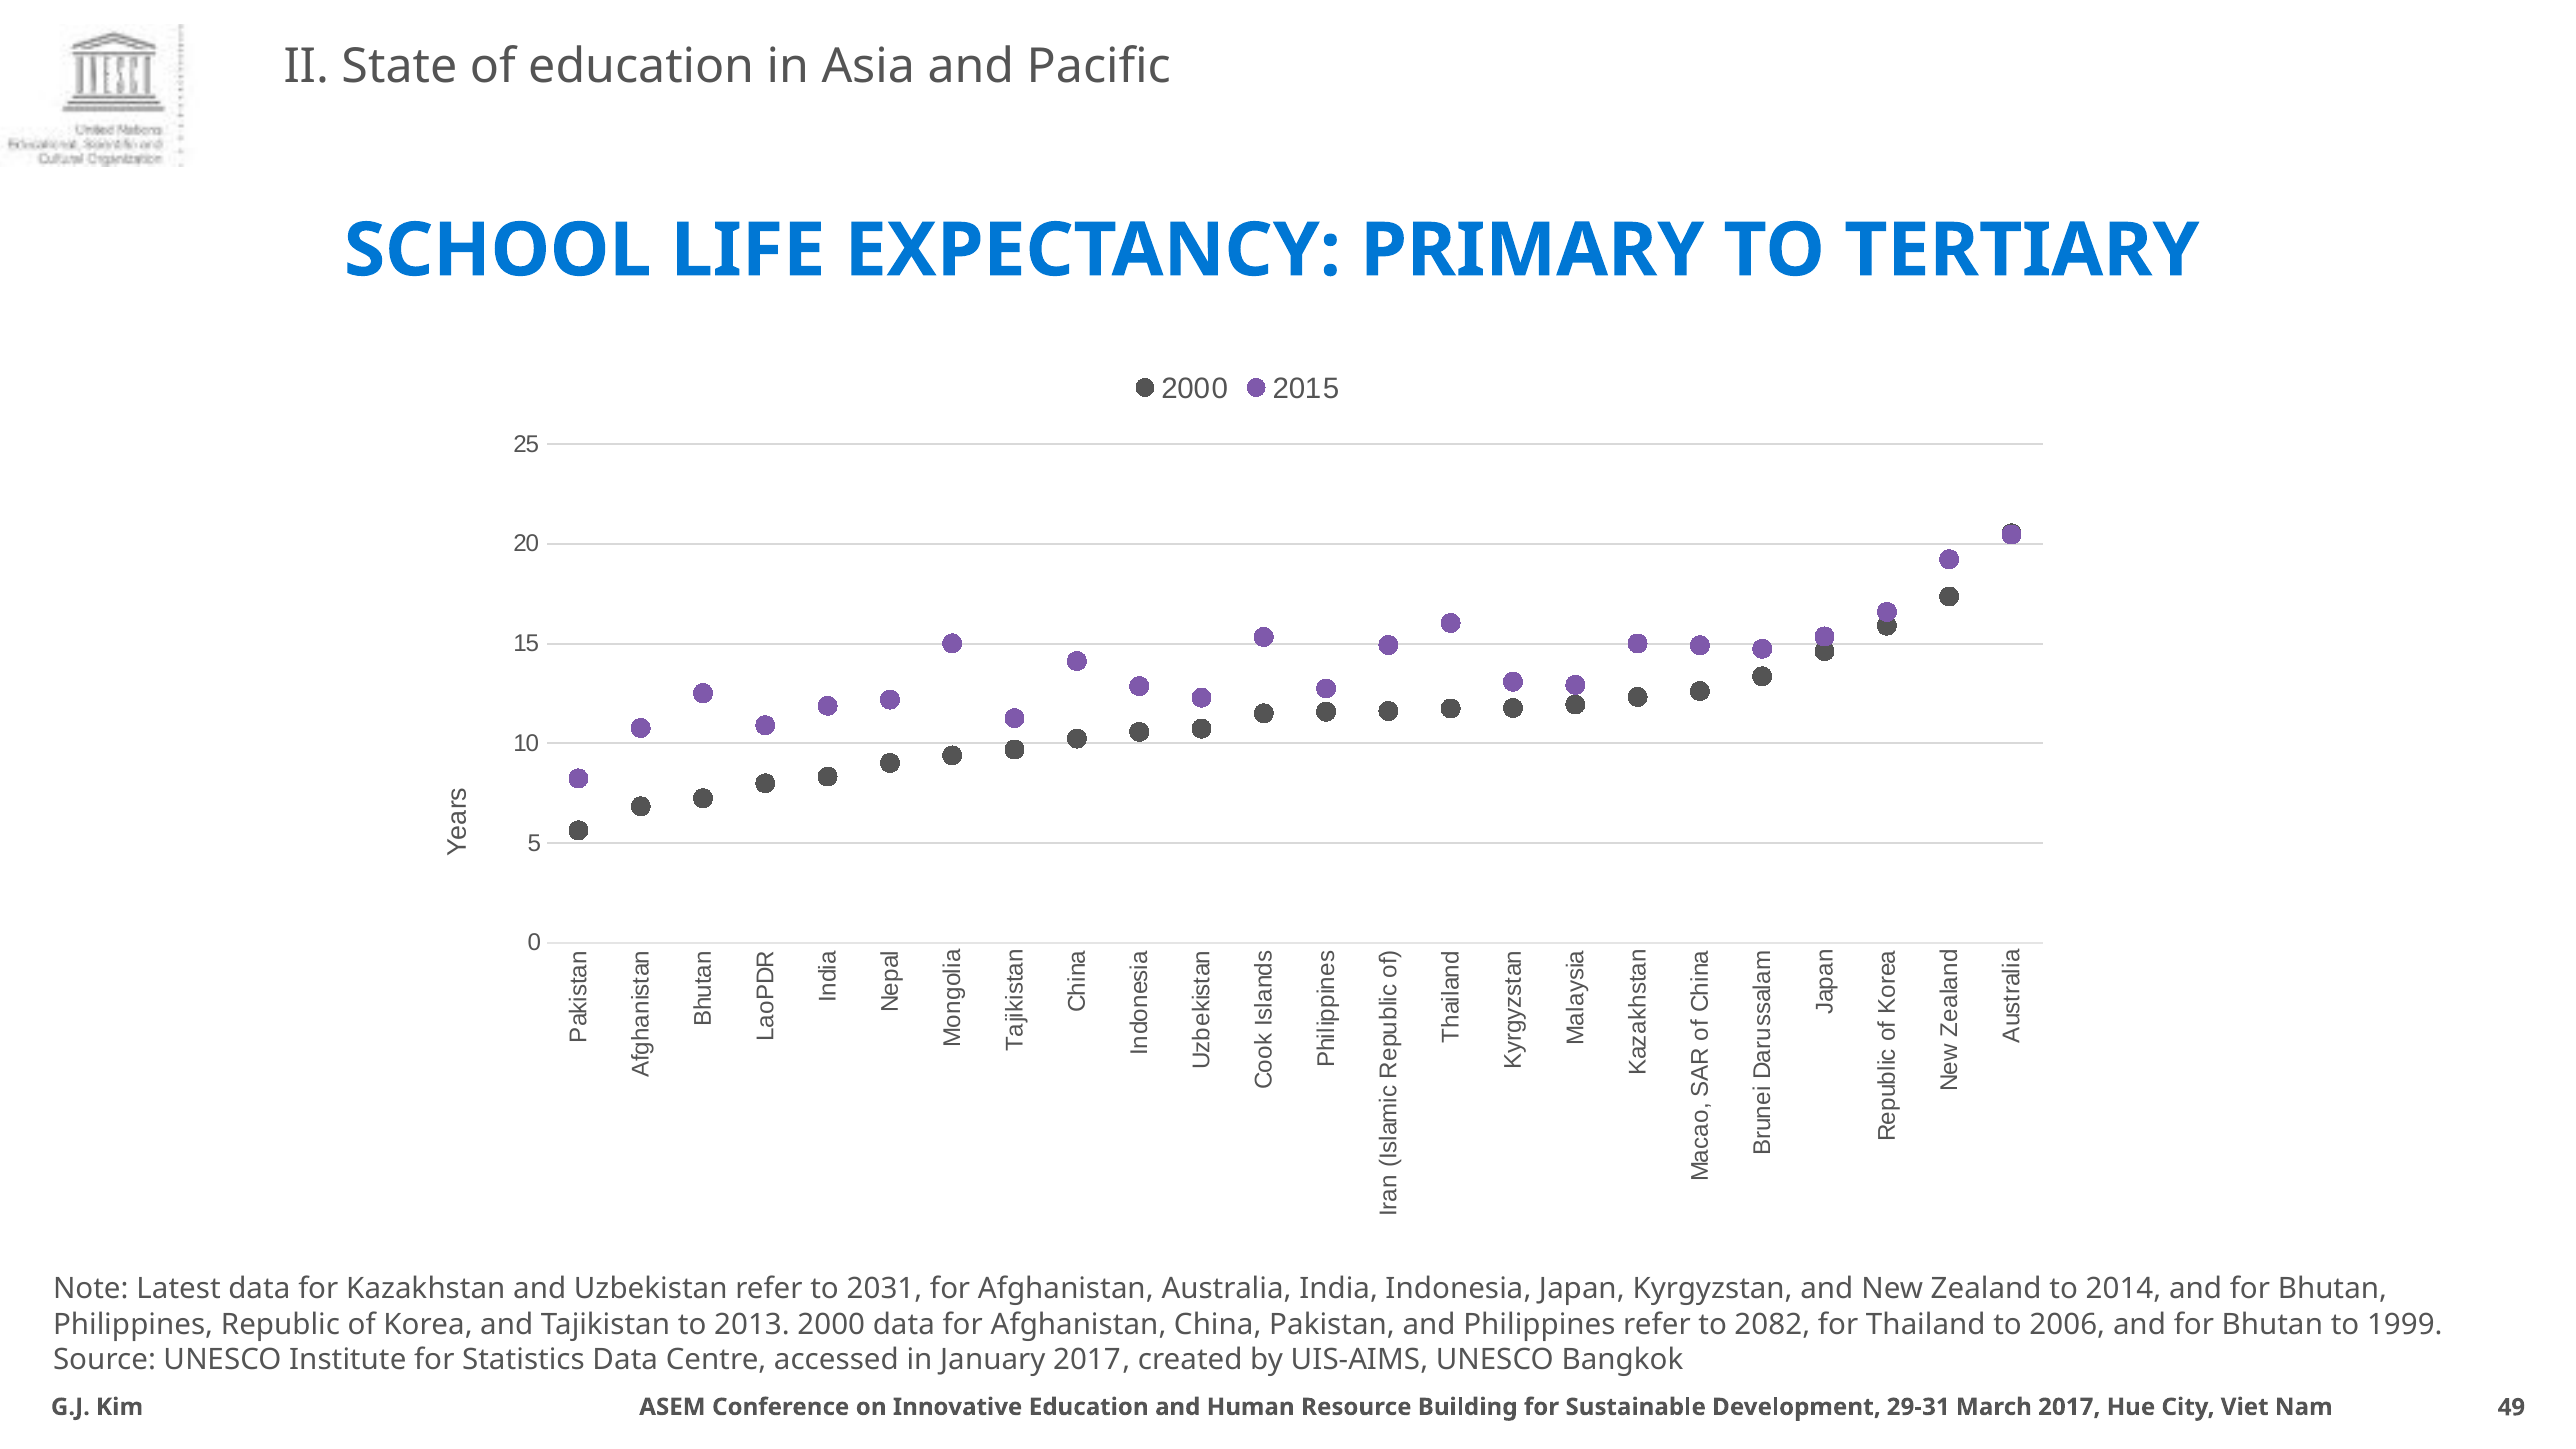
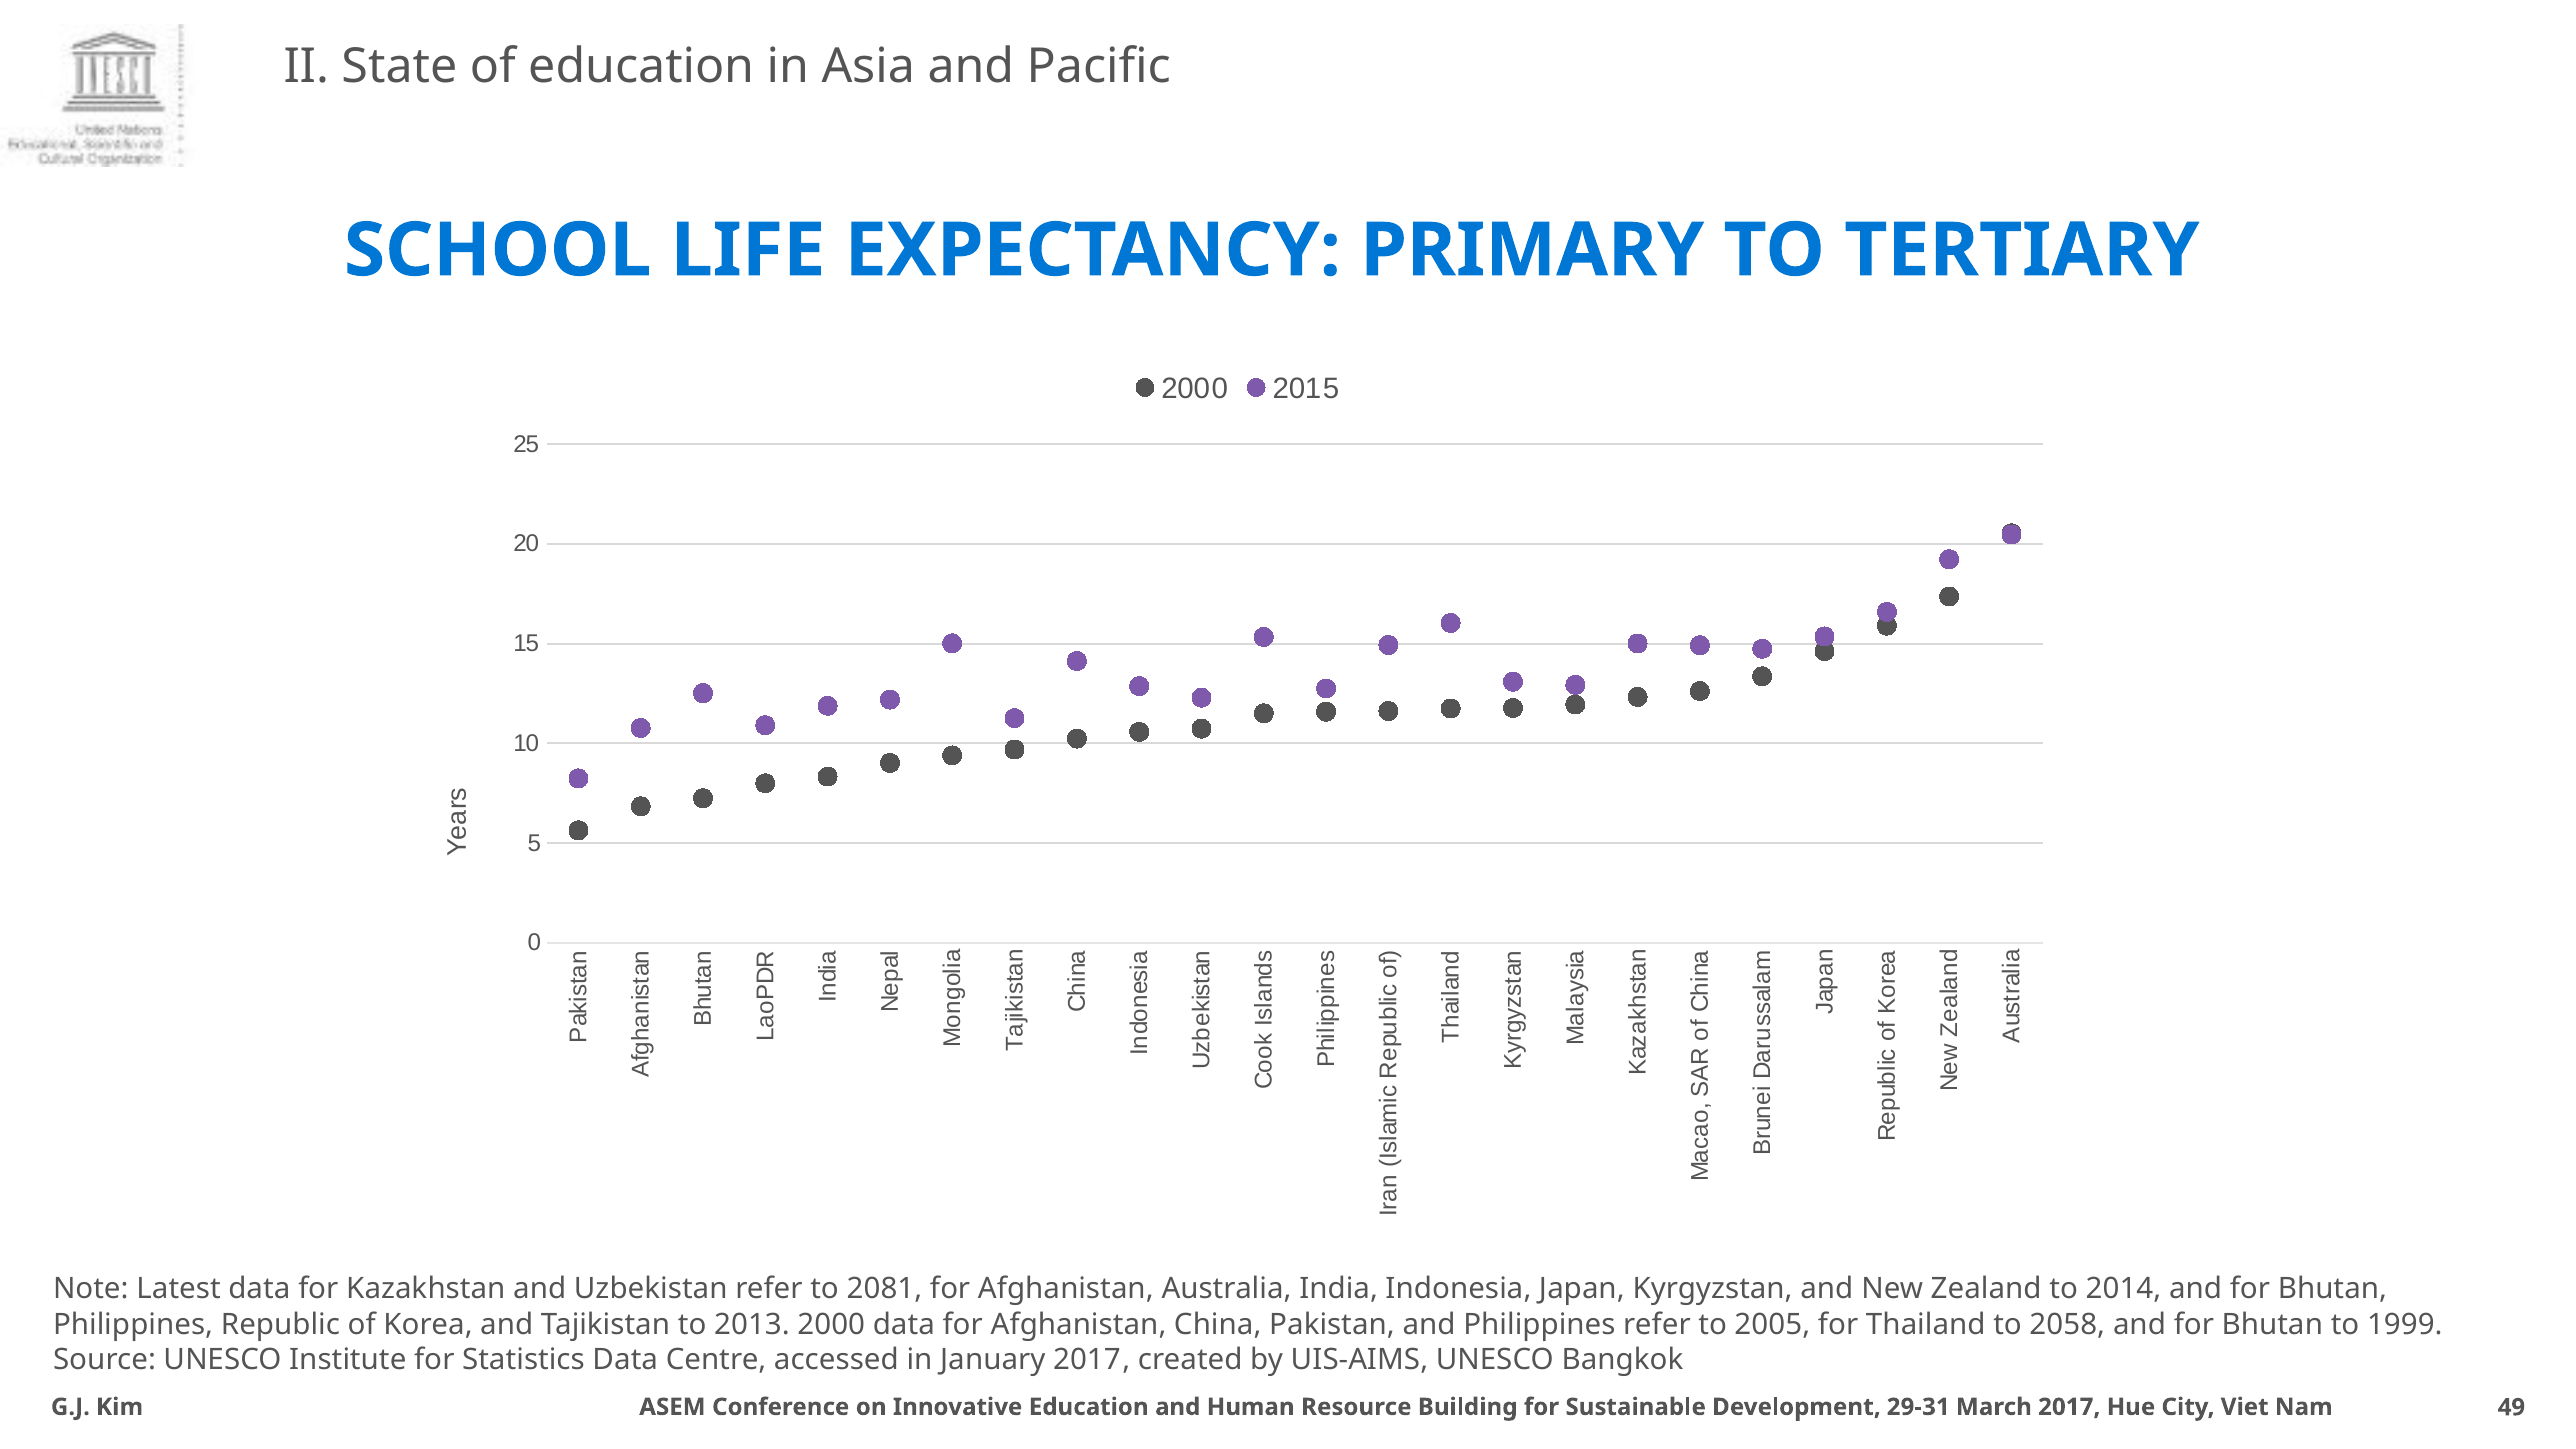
2031: 2031 -> 2081 (884, 1289)
2082: 2082 -> 2005 (1772, 1325)
2006: 2006 -> 2058 (2067, 1325)
